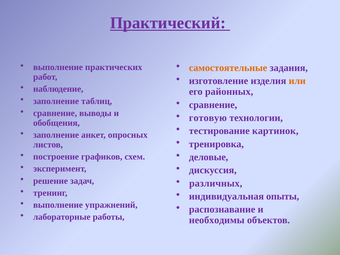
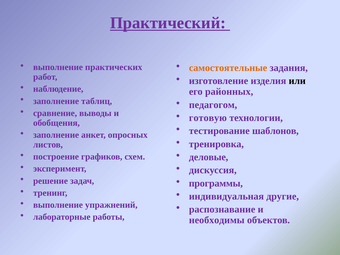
или colour: orange -> black (297, 81)
сравнение: сравнение -> педагогом (213, 105)
картинок: картинок -> шаблонов (275, 131)
различных: различных -> программы (216, 183)
опыты: опыты -> другие (283, 196)
